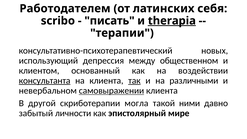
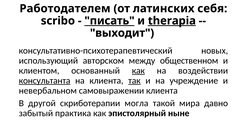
писать underline: none -> present (109, 21)
терапии: терапии -> выходит (122, 33)
депрессия: депрессия -> авторском (103, 61)
как underline: none -> present (138, 71)
различными: различными -> учреждение (194, 81)
самовыражении underline: present -> none (111, 91)
ними: ними -> мира (190, 103)
личности: личности -> практика (73, 113)
мире: мире -> ныне (179, 113)
